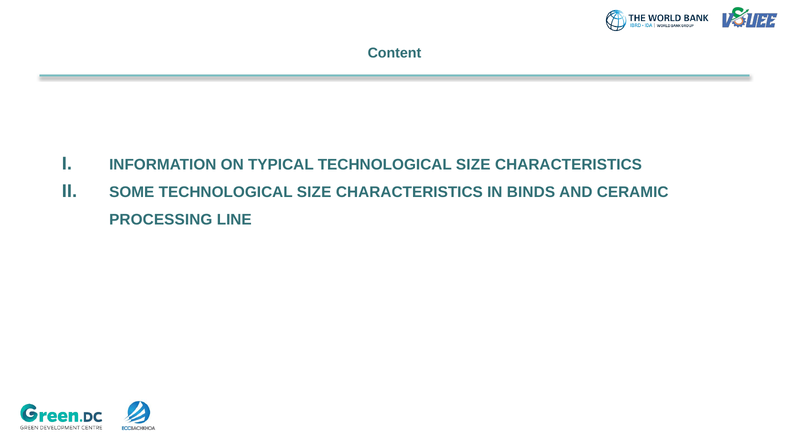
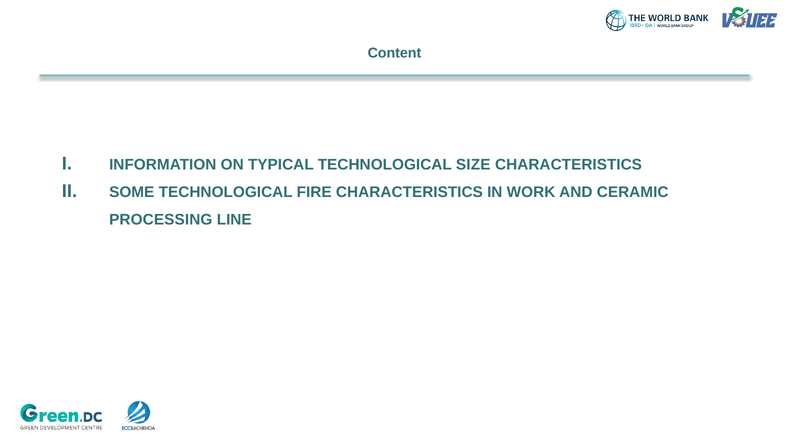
SOME TECHNOLOGICAL SIZE: SIZE -> FIRE (314, 192)
BINDS: BINDS -> WORK (531, 192)
